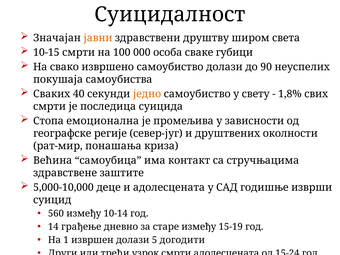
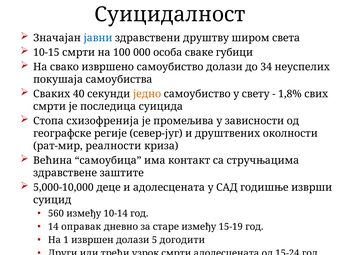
јавни colour: orange -> blue (98, 38)
90: 90 -> 34 (266, 67)
емоционална: емоционална -> схизофренија (103, 121)
понашања: понашања -> реалности (113, 146)
грађење: грађење -> оправак (81, 227)
